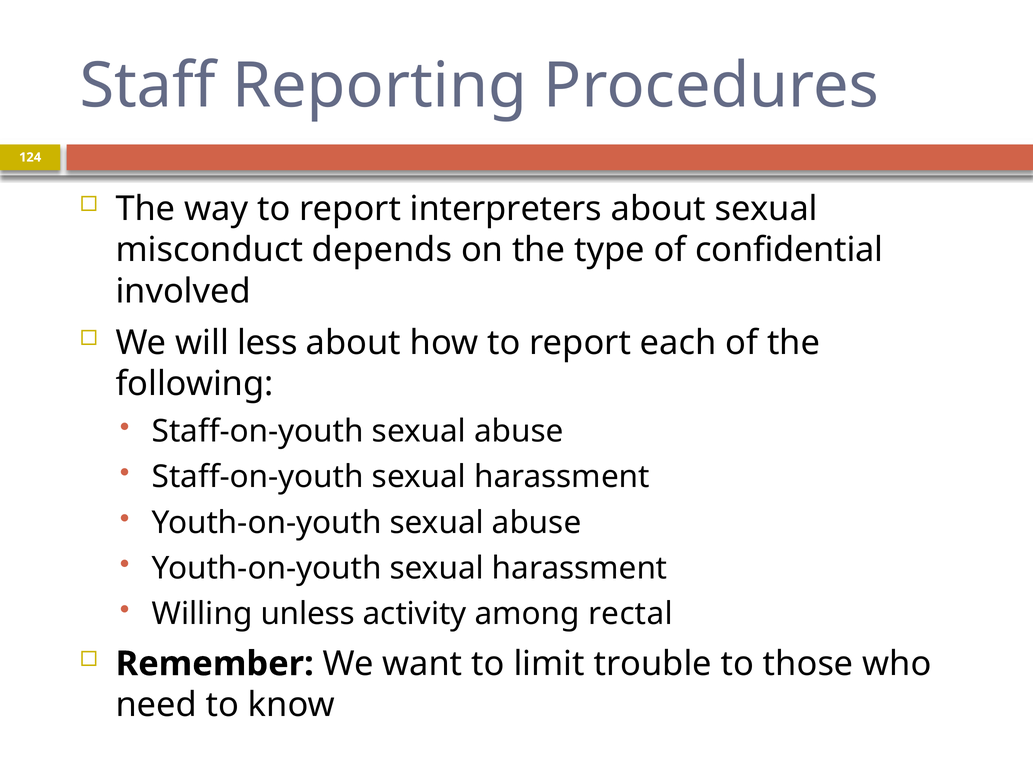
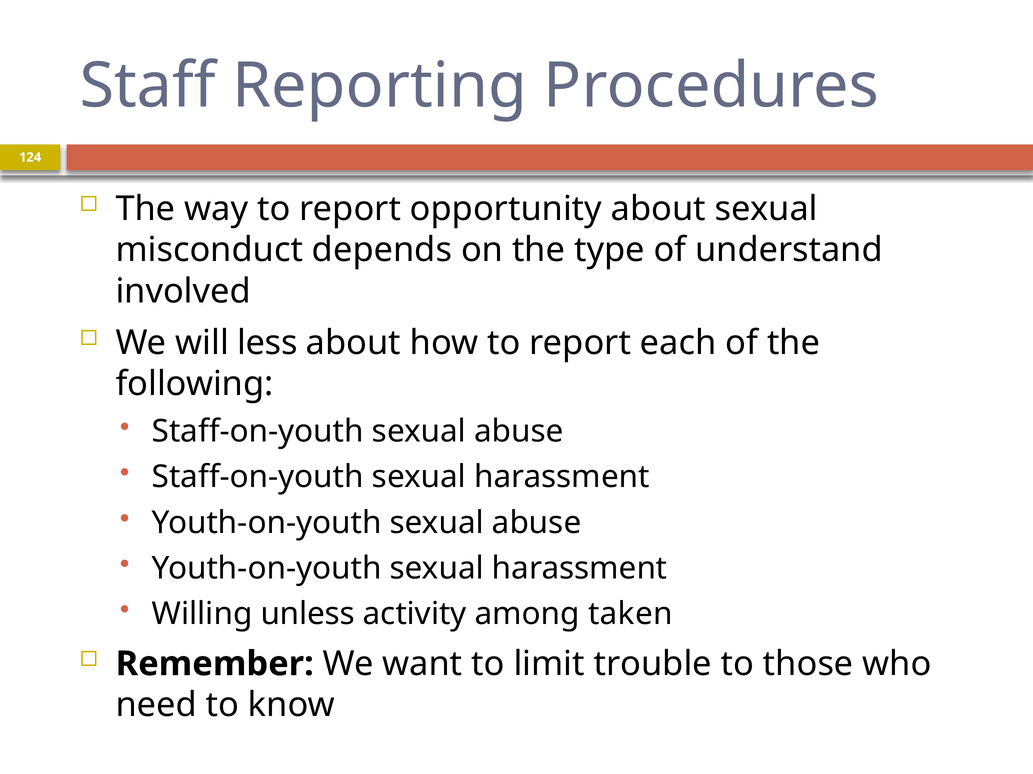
interpreters: interpreters -> opportunity (506, 209)
confidential: confidential -> understand (789, 250)
rectal: rectal -> taken (630, 615)
